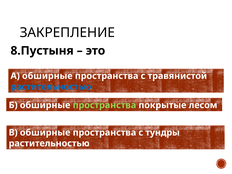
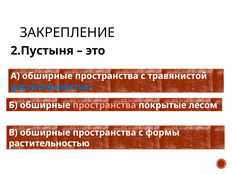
8.Пустыня: 8.Пустыня -> 2.Пустыня (42, 51)
пространства colour: light green -> pink (104, 105)
тундры: тундры -> формы (163, 133)
